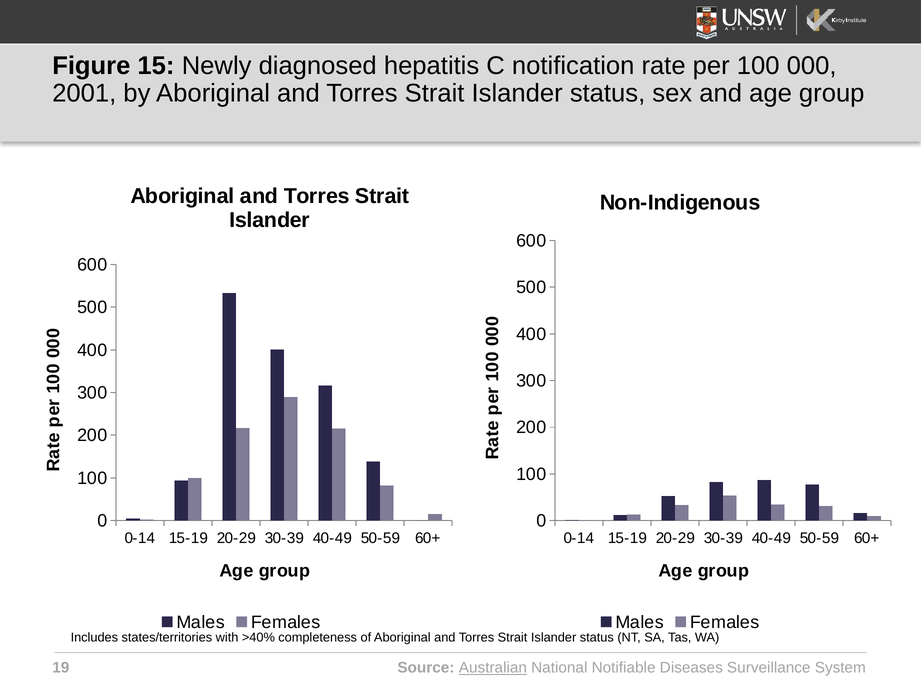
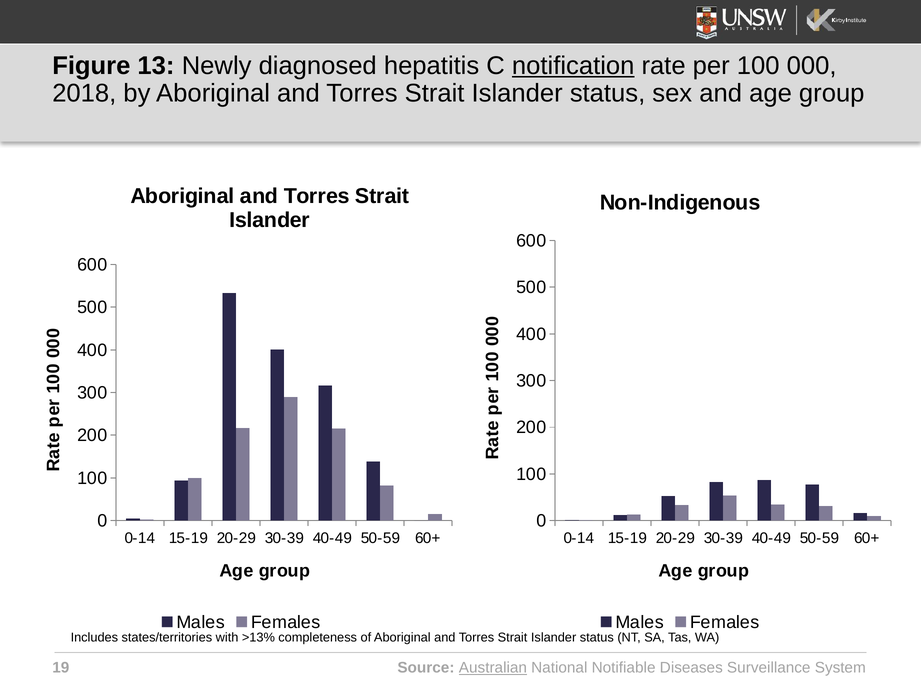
15: 15 -> 13 (156, 66)
notification underline: none -> present (573, 66)
2001: 2001 -> 2018 (84, 93)
>40%: >40% -> >13% (258, 637)
